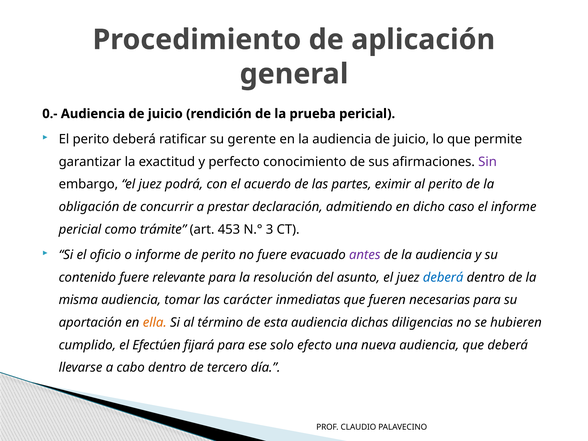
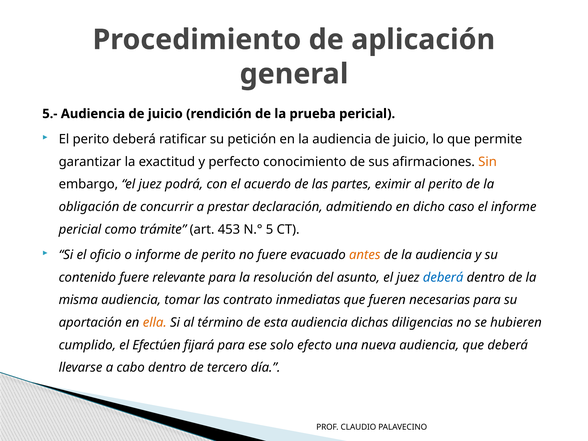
0.-: 0.- -> 5.- (50, 114)
gerente: gerente -> petición (252, 139)
Sin colour: purple -> orange (488, 162)
3: 3 -> 5 (270, 229)
antes colour: purple -> orange (365, 255)
carácter: carácter -> contrato (248, 300)
